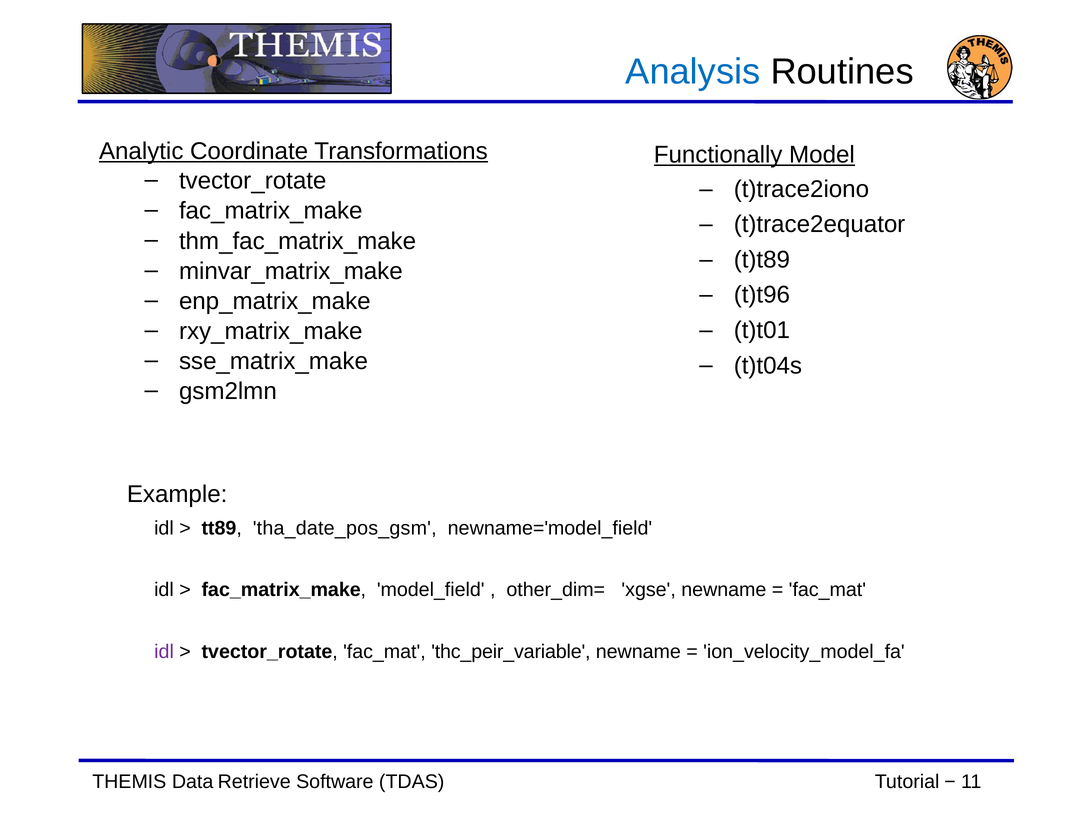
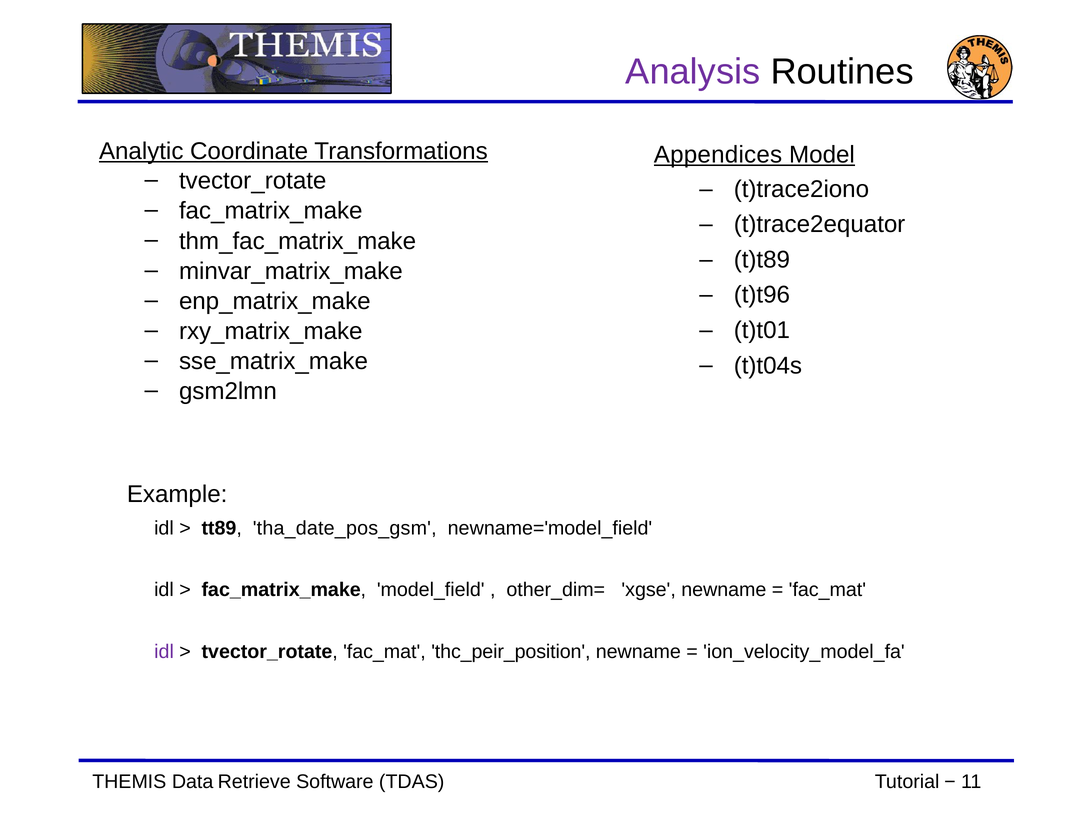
Analysis colour: blue -> purple (693, 71)
Functionally: Functionally -> Appendices (718, 155)
thc_peir_variable: thc_peir_variable -> thc_peir_position (511, 652)
